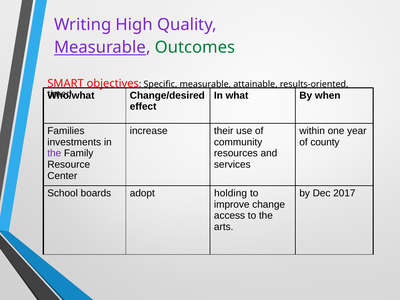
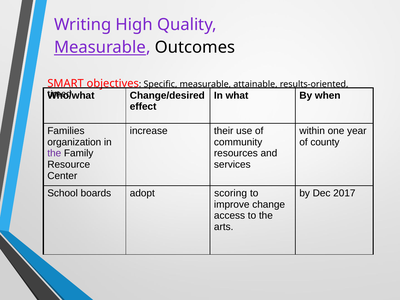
Outcomes colour: green -> black (195, 47)
investments: investments -> organization (74, 142)
holding: holding -> scoring (231, 193)
